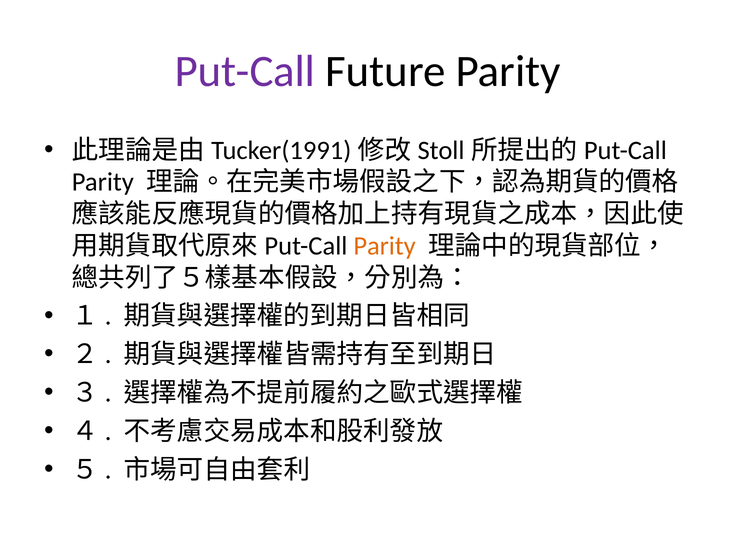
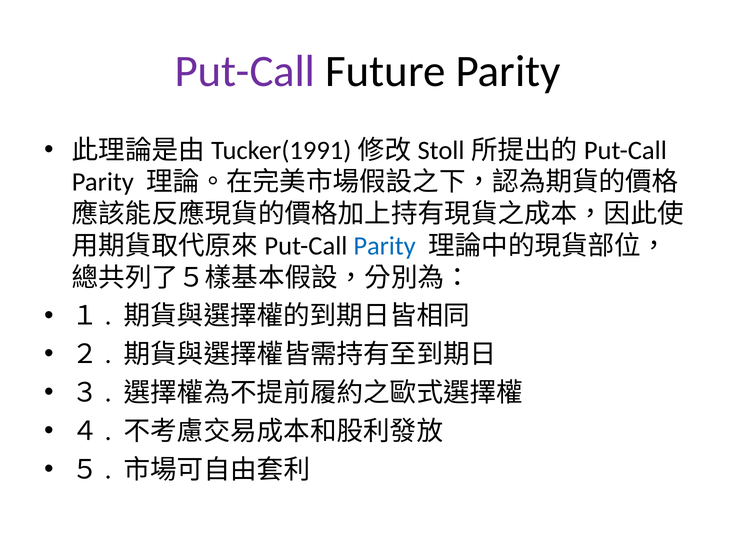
Parity colour: orange -> blue (385, 246)
